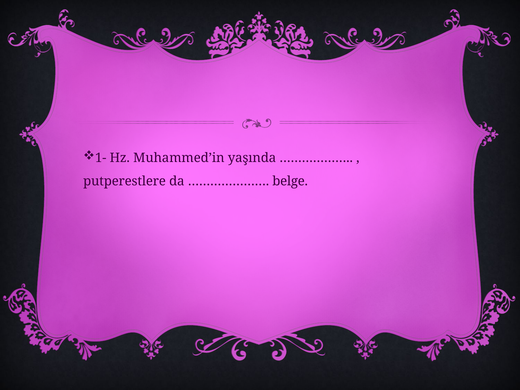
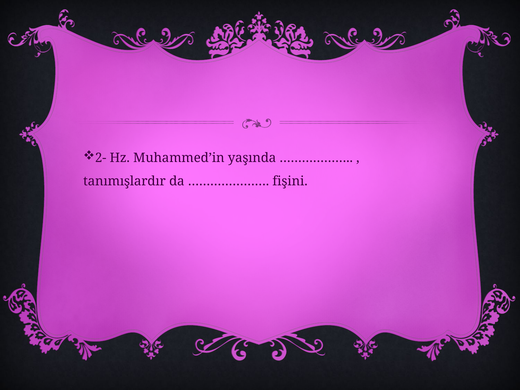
1-: 1- -> 2- (101, 158)
putperestlere: putperestlere -> tanımışlardır (124, 181)
belge: belge -> fişini (290, 181)
